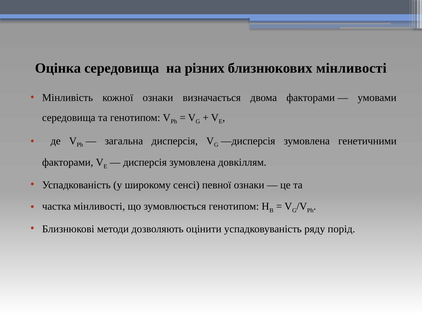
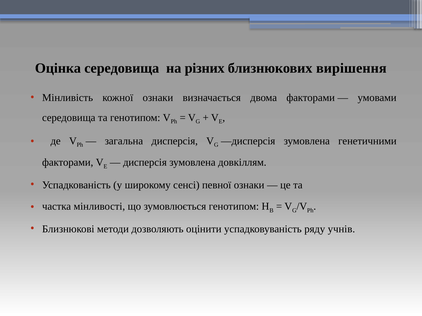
близнюкових мінливості: мінливості -> вирішення (351, 68)
порід: порід -> учнів (341, 229)
